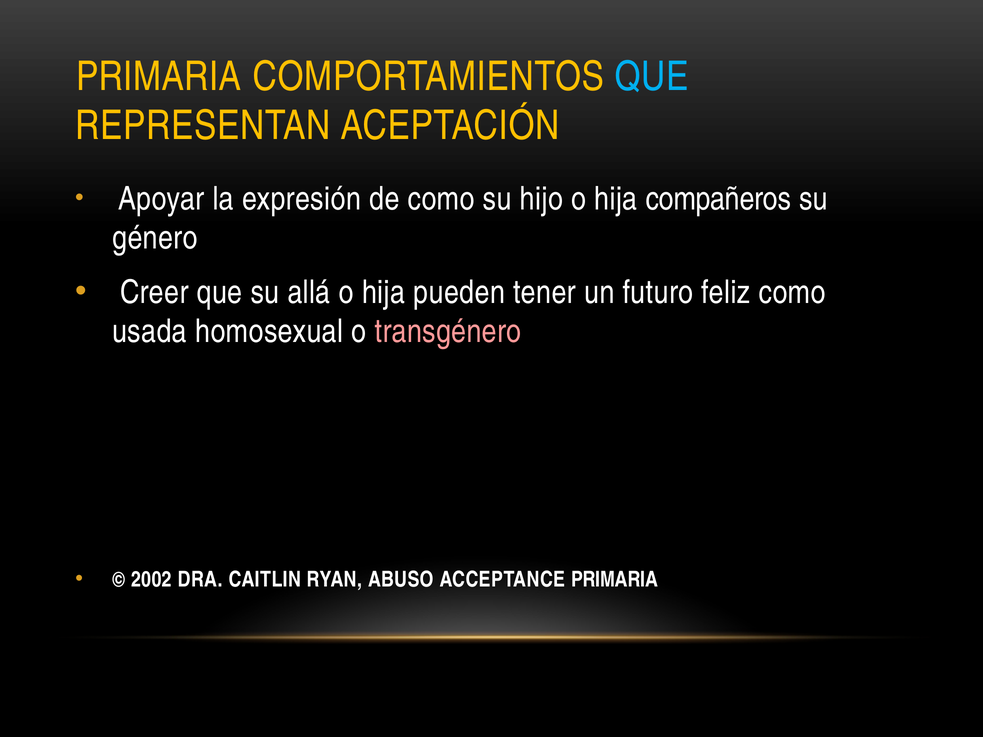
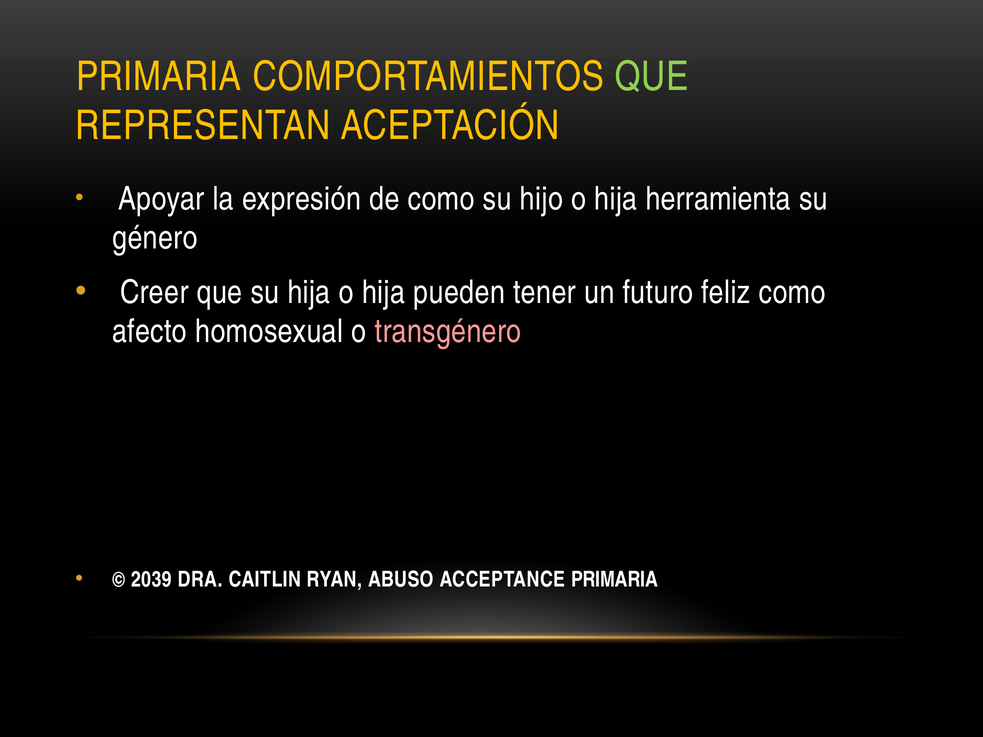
QUE colour: light blue -> light green (652, 77)
compañeros: compañeros -> herramienta (718, 199)
su allá: allá -> hija (309, 292)
usada: usada -> afecto (150, 332)
2002: 2002 -> 2039 (151, 580)
